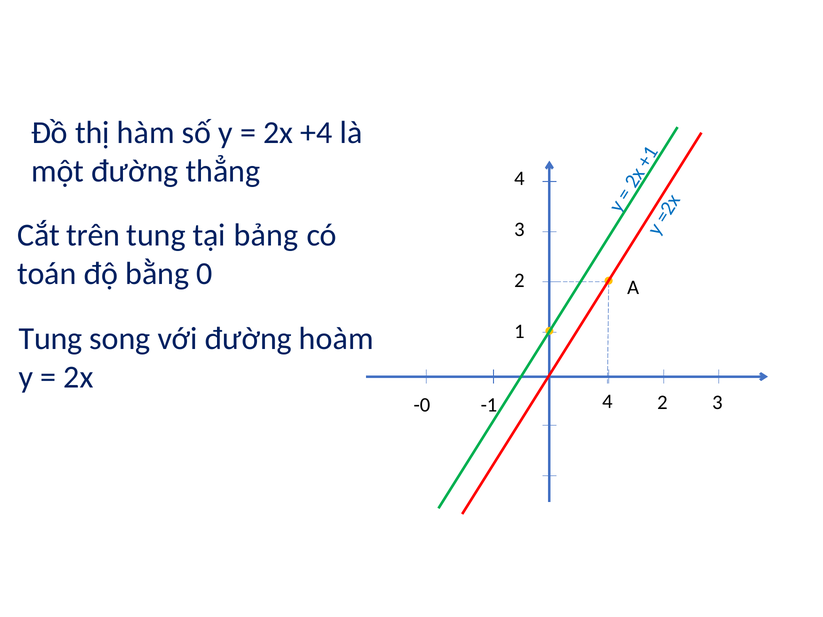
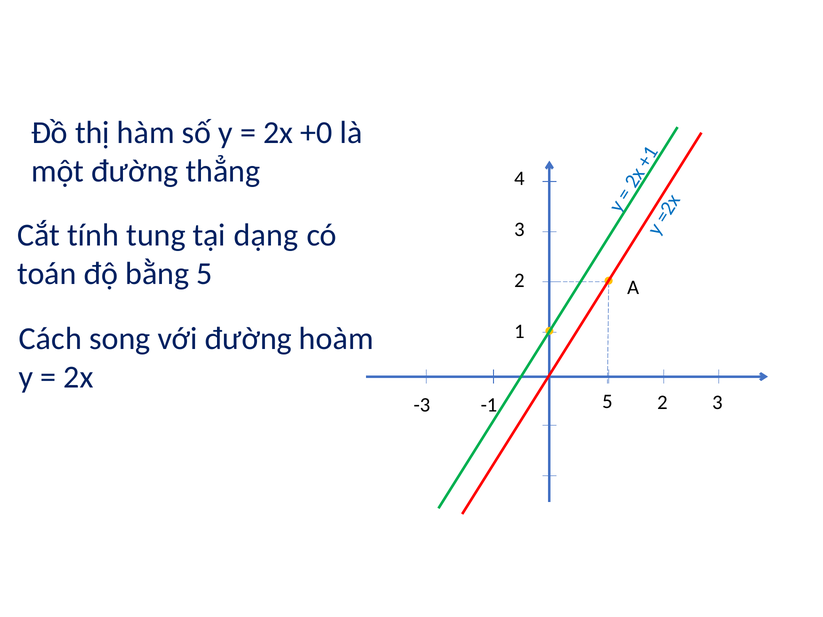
+4: +4 -> +0 (316, 133)
trên: trên -> tính (93, 235)
bảng: bảng -> dạng (266, 235)
bằng 0: 0 -> 5 (204, 274)
Tung: Tung -> Cách (50, 339)
-0: -0 -> -3 (422, 405)
-1 4: 4 -> 5 (607, 402)
